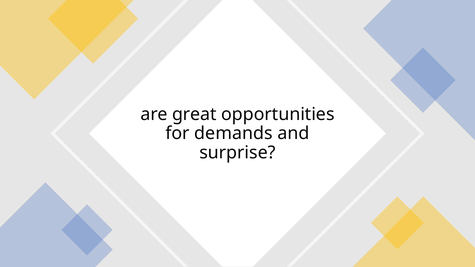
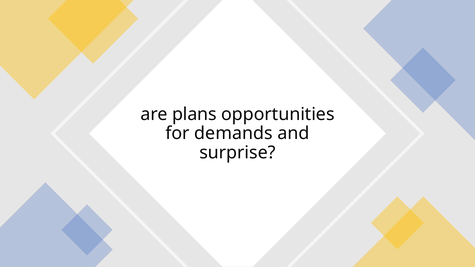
great: great -> plans (194, 114)
